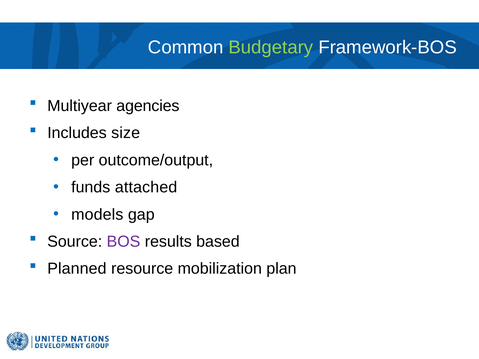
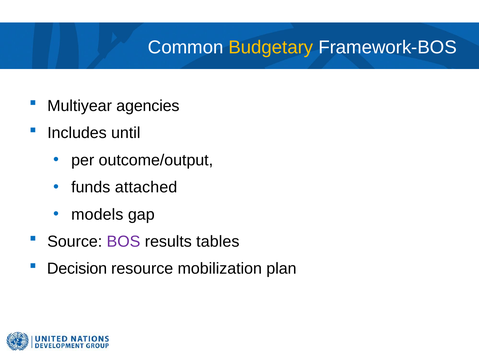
Budgetary colour: light green -> yellow (271, 48)
size: size -> until (126, 133)
based: based -> tables (218, 242)
Planned: Planned -> Decision (77, 269)
